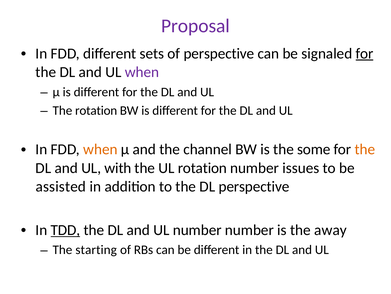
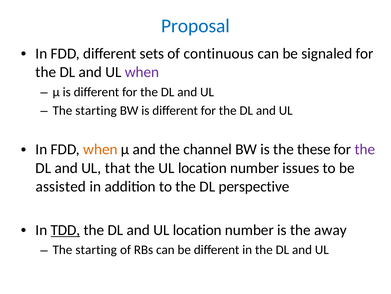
Proposal colour: purple -> blue (195, 26)
of perspective: perspective -> continuous (219, 53)
for underline: present -> none (365, 53)
rotation: rotation -> starting (96, 110)
some: some -> these (314, 149)
the colour: orange -> purple (365, 149)
with: with -> that (118, 168)
the UL rotation: rotation -> location (202, 168)
and UL number: number -> location (197, 229)
